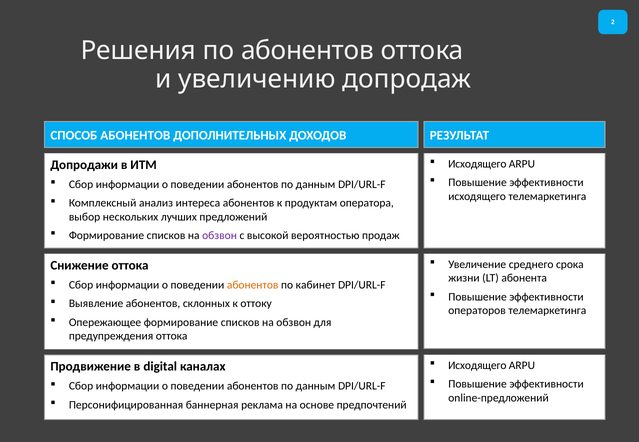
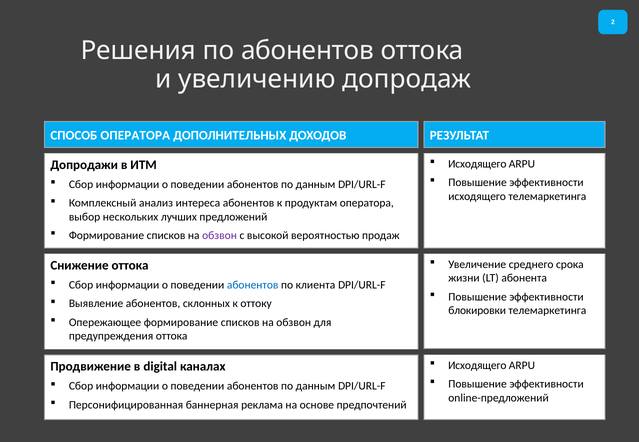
СПОСОБ АБОНЕНТОВ: АБОНЕНТОВ -> ОПЕРАТОРА (135, 135)
абонентов colour: orange -> blue (253, 285)
кабинет: кабинет -> клиента (315, 285)
операторов: операторов -> блокировки (477, 311)
